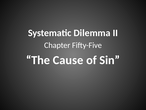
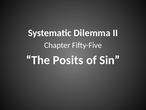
Cause: Cause -> Posits (68, 60)
